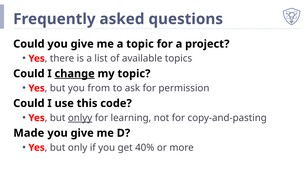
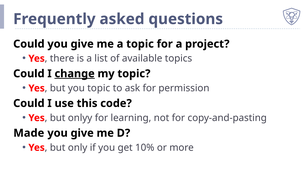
you from: from -> topic (99, 88)
onlyy underline: present -> none (80, 118)
40%: 40% -> 10% (145, 147)
